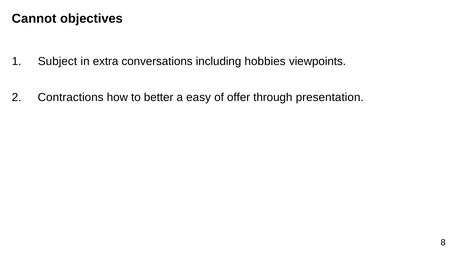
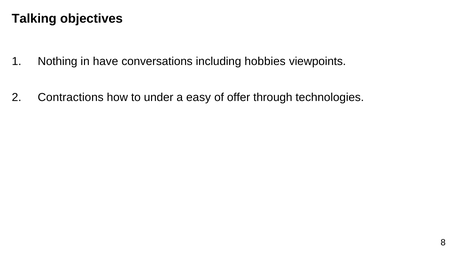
Cannot: Cannot -> Talking (34, 19)
Subject: Subject -> Nothing (58, 62)
extra: extra -> have (106, 62)
better: better -> under (159, 97)
presentation: presentation -> technologies (330, 97)
